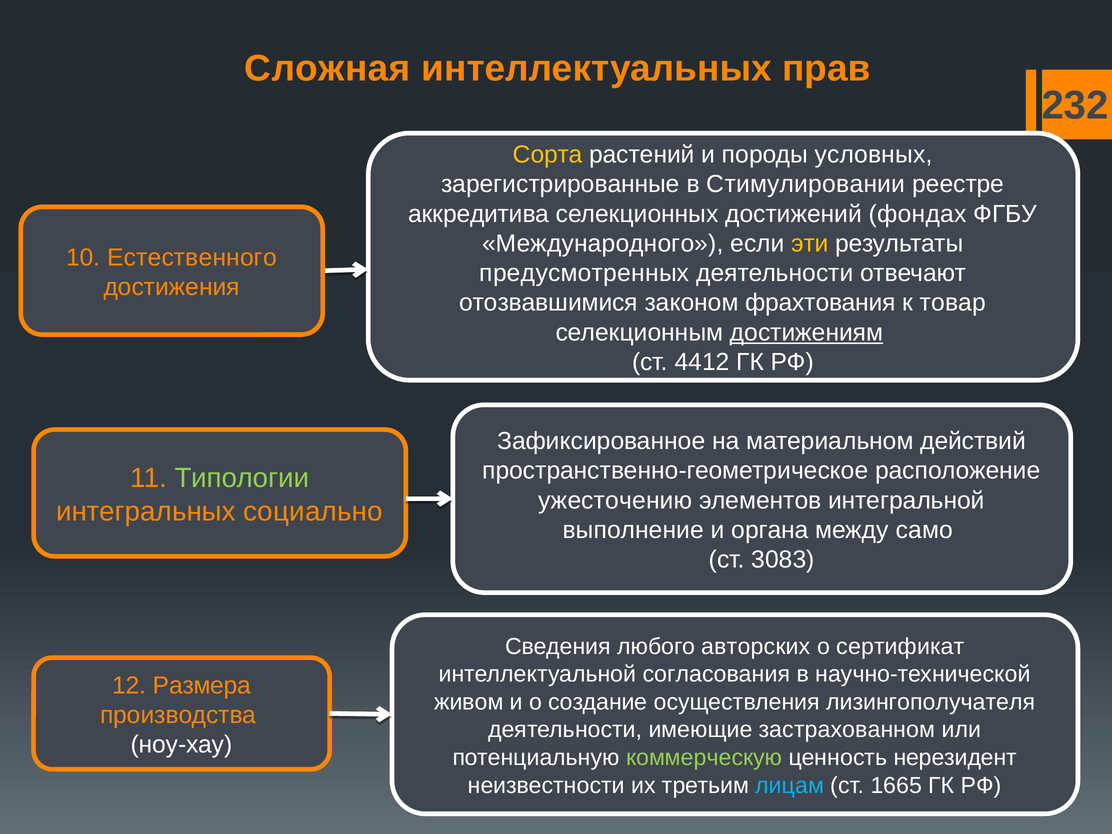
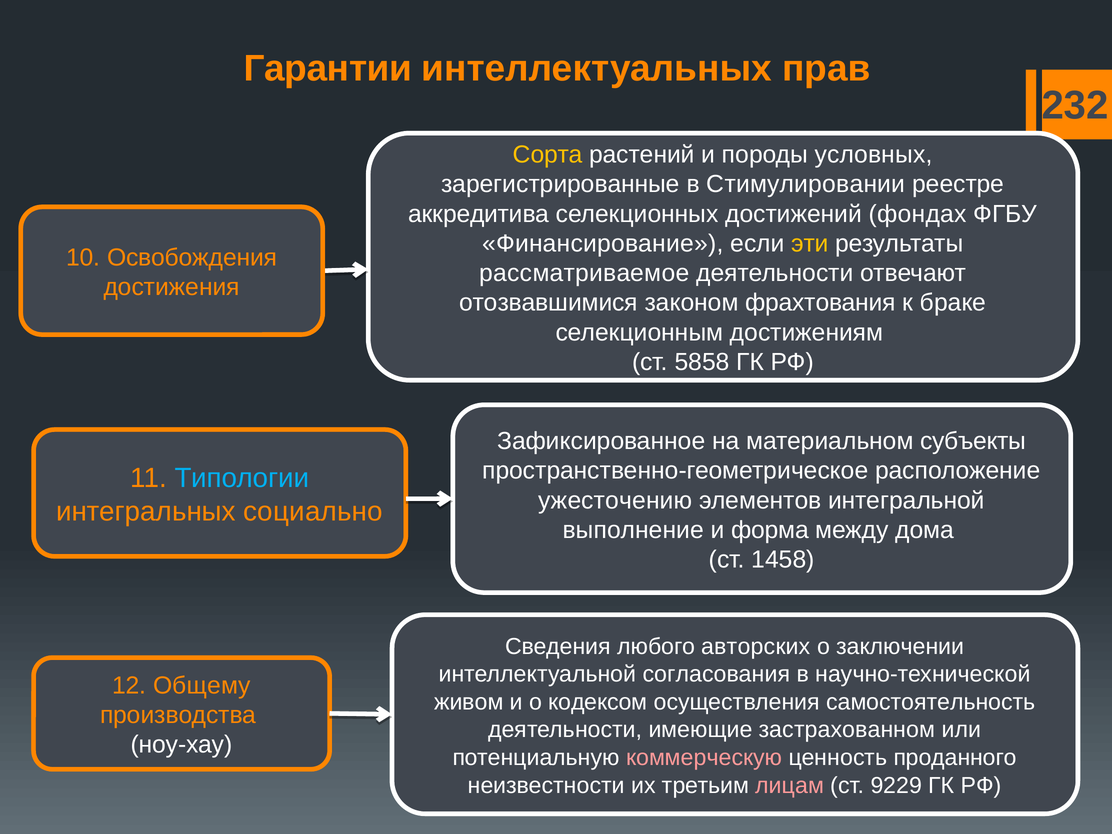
Сложная: Сложная -> Гарантии (328, 69)
Международного: Международного -> Финансирование (603, 244)
Естественного: Естественного -> Освобождения (192, 258)
предусмотренных: предусмотренных -> рассматриваемое (584, 273)
товар: товар -> браке (953, 303)
достижениям underline: present -> none (807, 332)
4412: 4412 -> 5858 (702, 362)
действий: действий -> субъекты (973, 441)
Типологии colour: light green -> light blue (242, 478)
органа: органа -> форма (770, 530)
само: само -> дома (925, 530)
3083: 3083 -> 1458 (783, 560)
сертификат: сертификат -> заключении (900, 646)
Размера: Размера -> Общему (202, 685)
создание: создание -> кодексом (598, 702)
лизингополучателя: лизингополучателя -> самостоятельность (931, 702)
коммерческую colour: light green -> pink (704, 758)
нерезидент: нерезидент -> проданного (955, 758)
лицам colour: light blue -> pink (790, 785)
1665: 1665 -> 9229 (896, 785)
